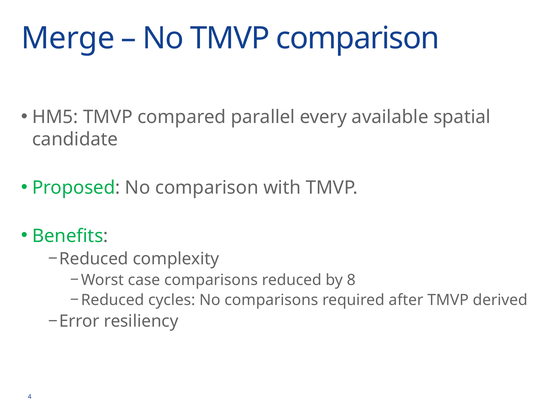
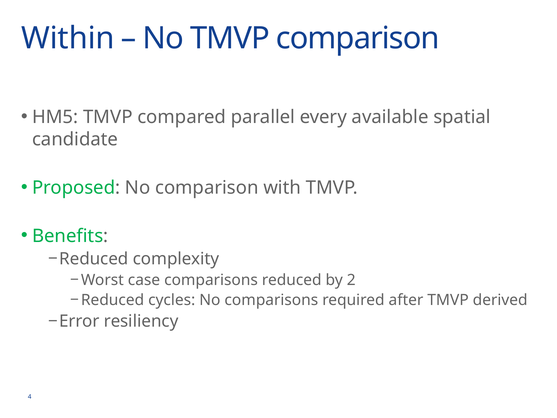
Merge: Merge -> Within (68, 38)
8: 8 -> 2 (351, 280)
